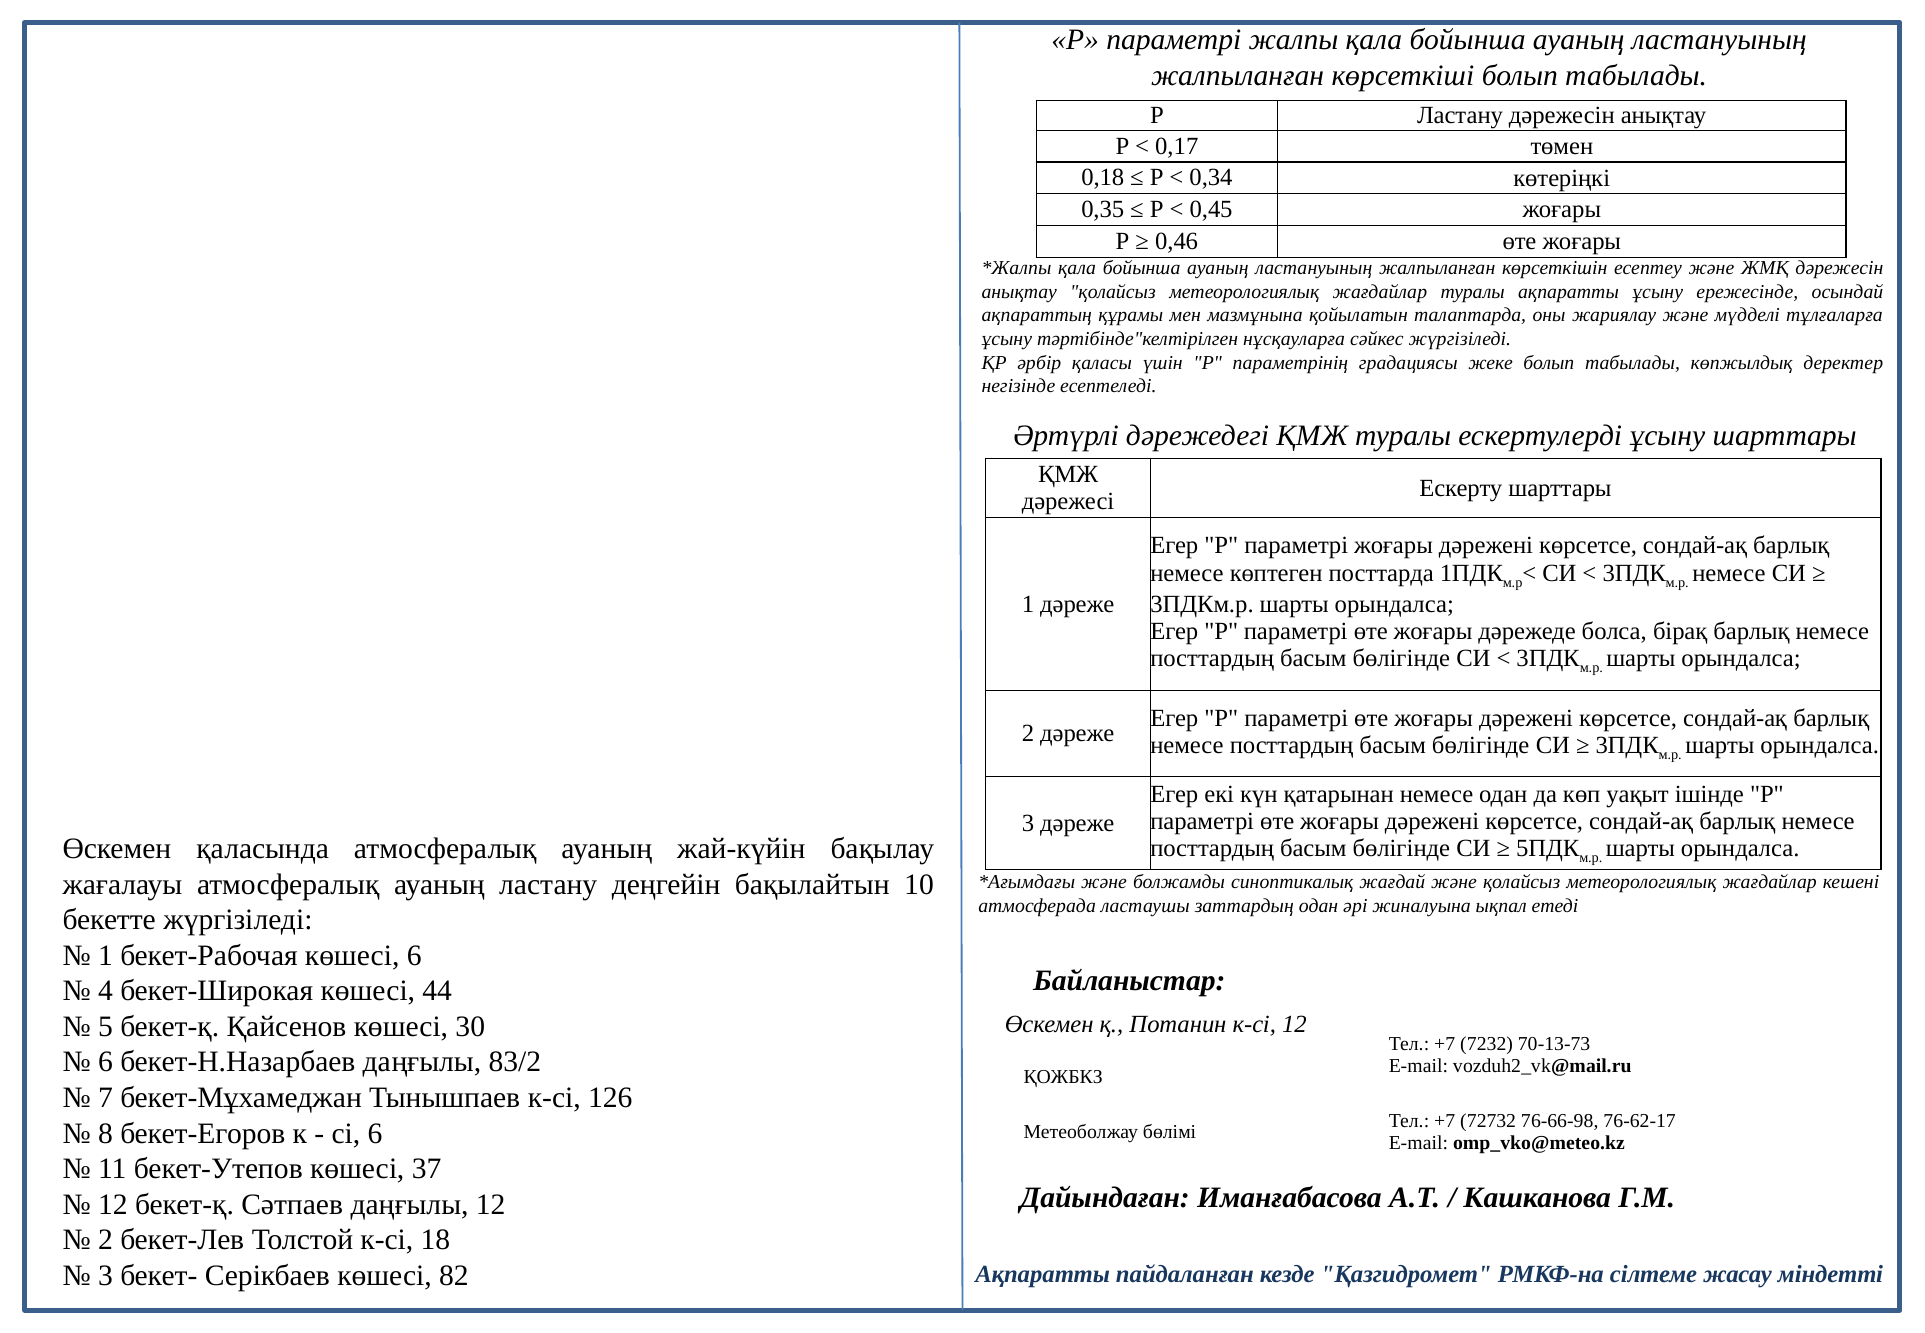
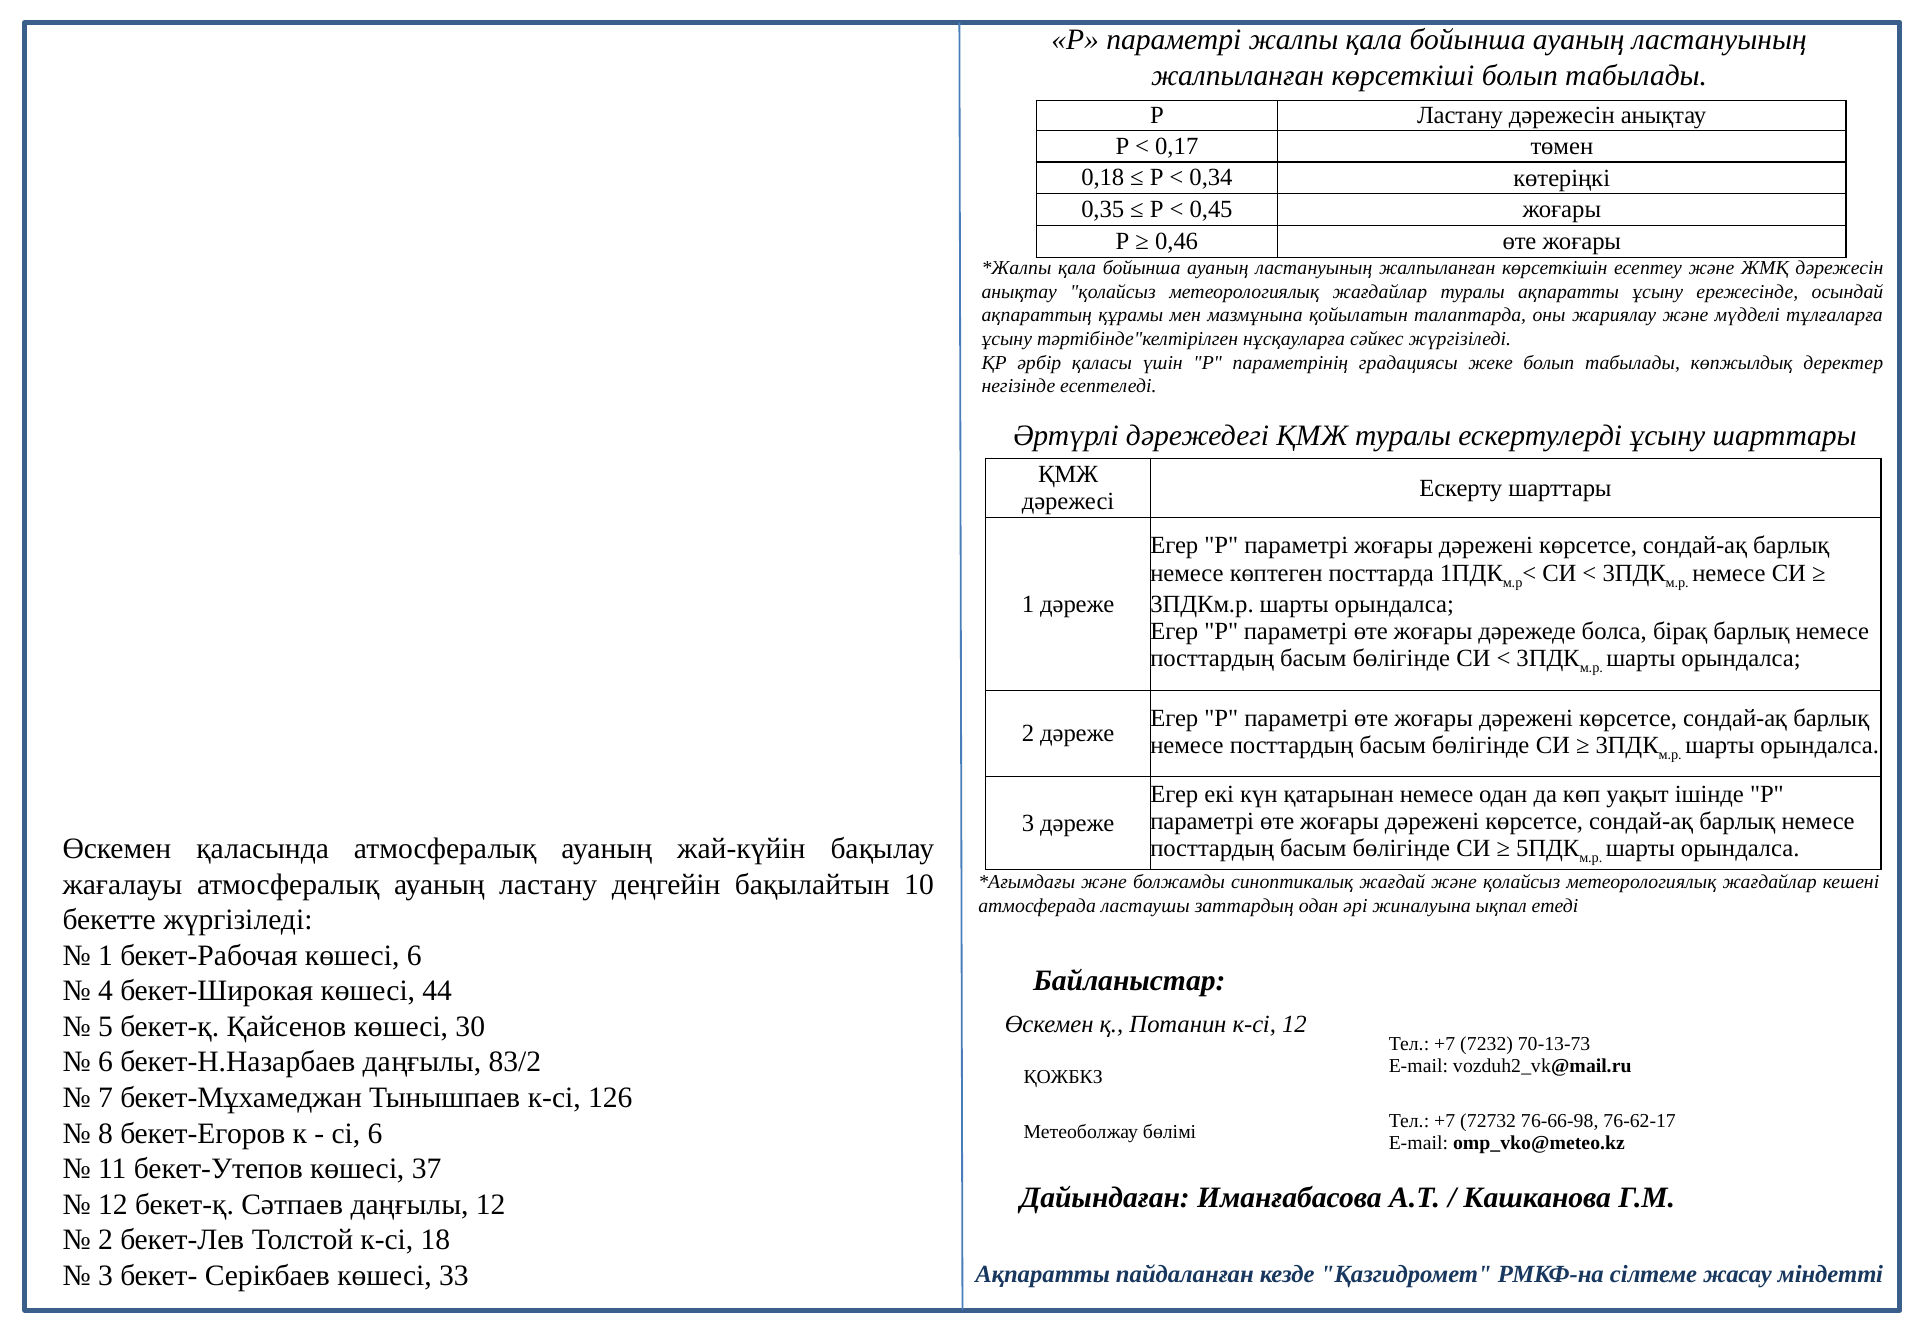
82: 82 -> 33 (454, 1275)
